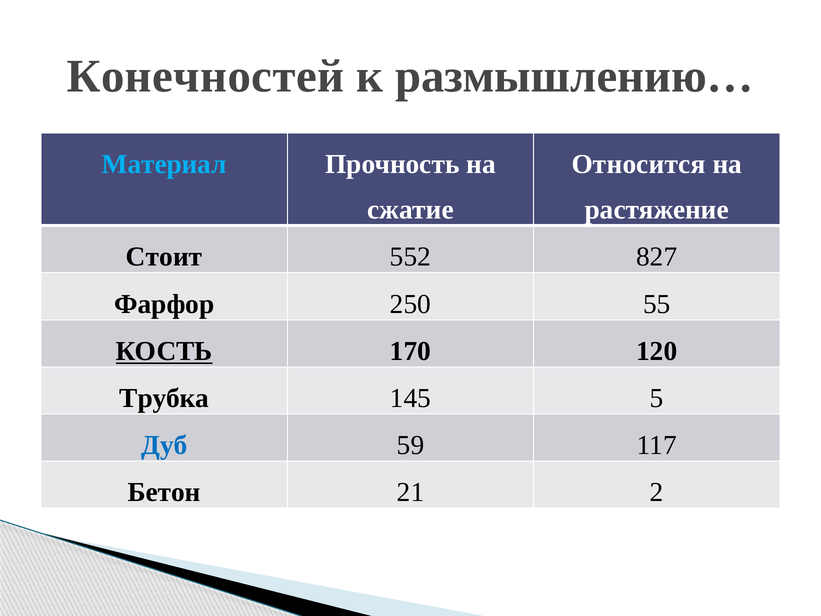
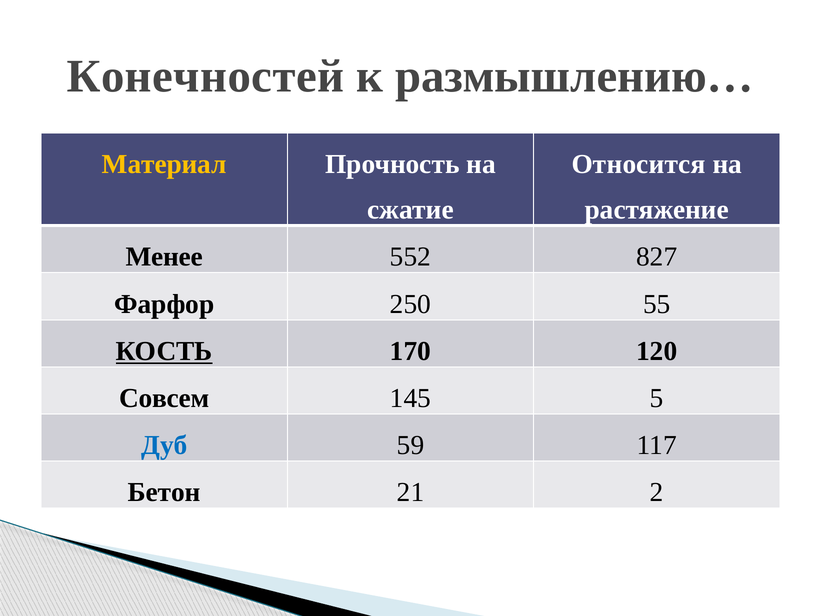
Материал colour: light blue -> yellow (164, 164)
Стоит: Стоит -> Менее (164, 257)
Трубка: Трубка -> Совсем (164, 398)
